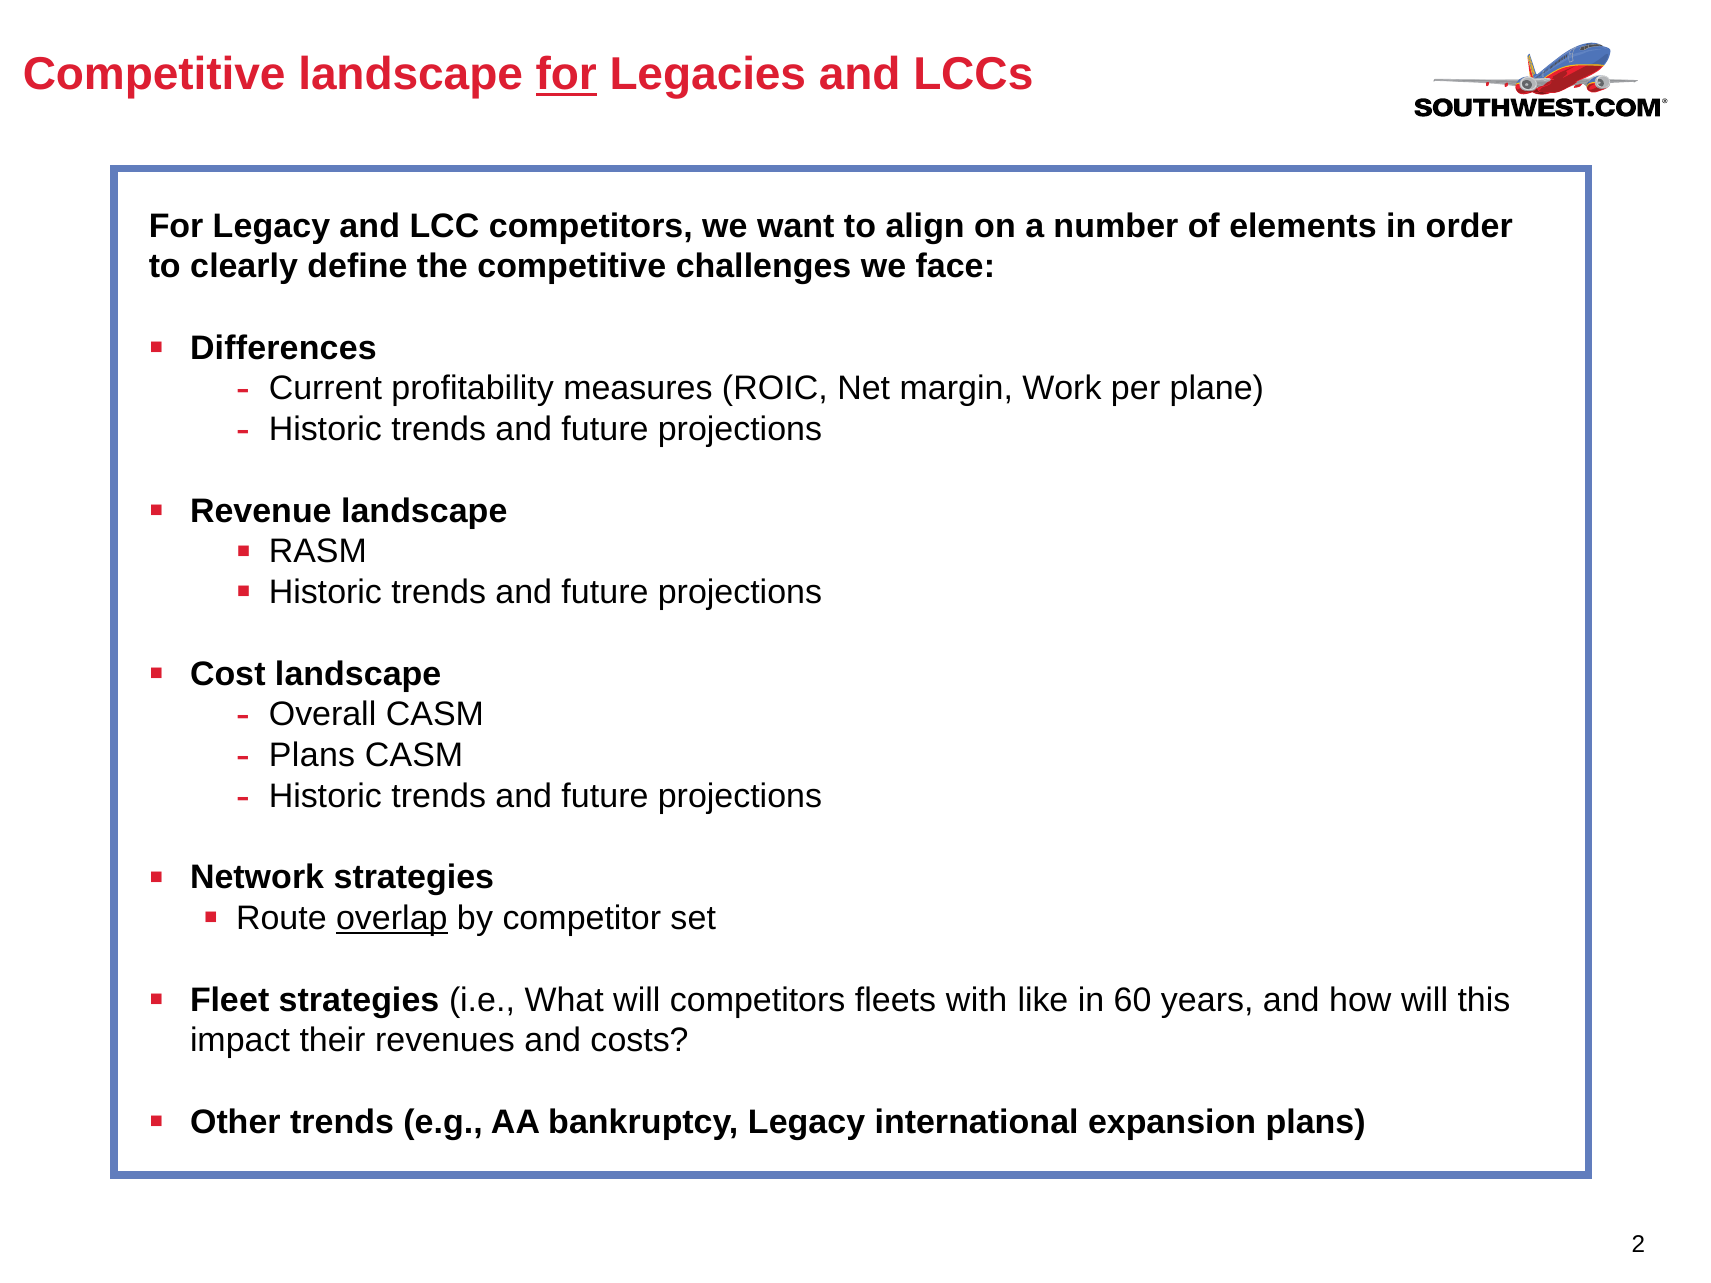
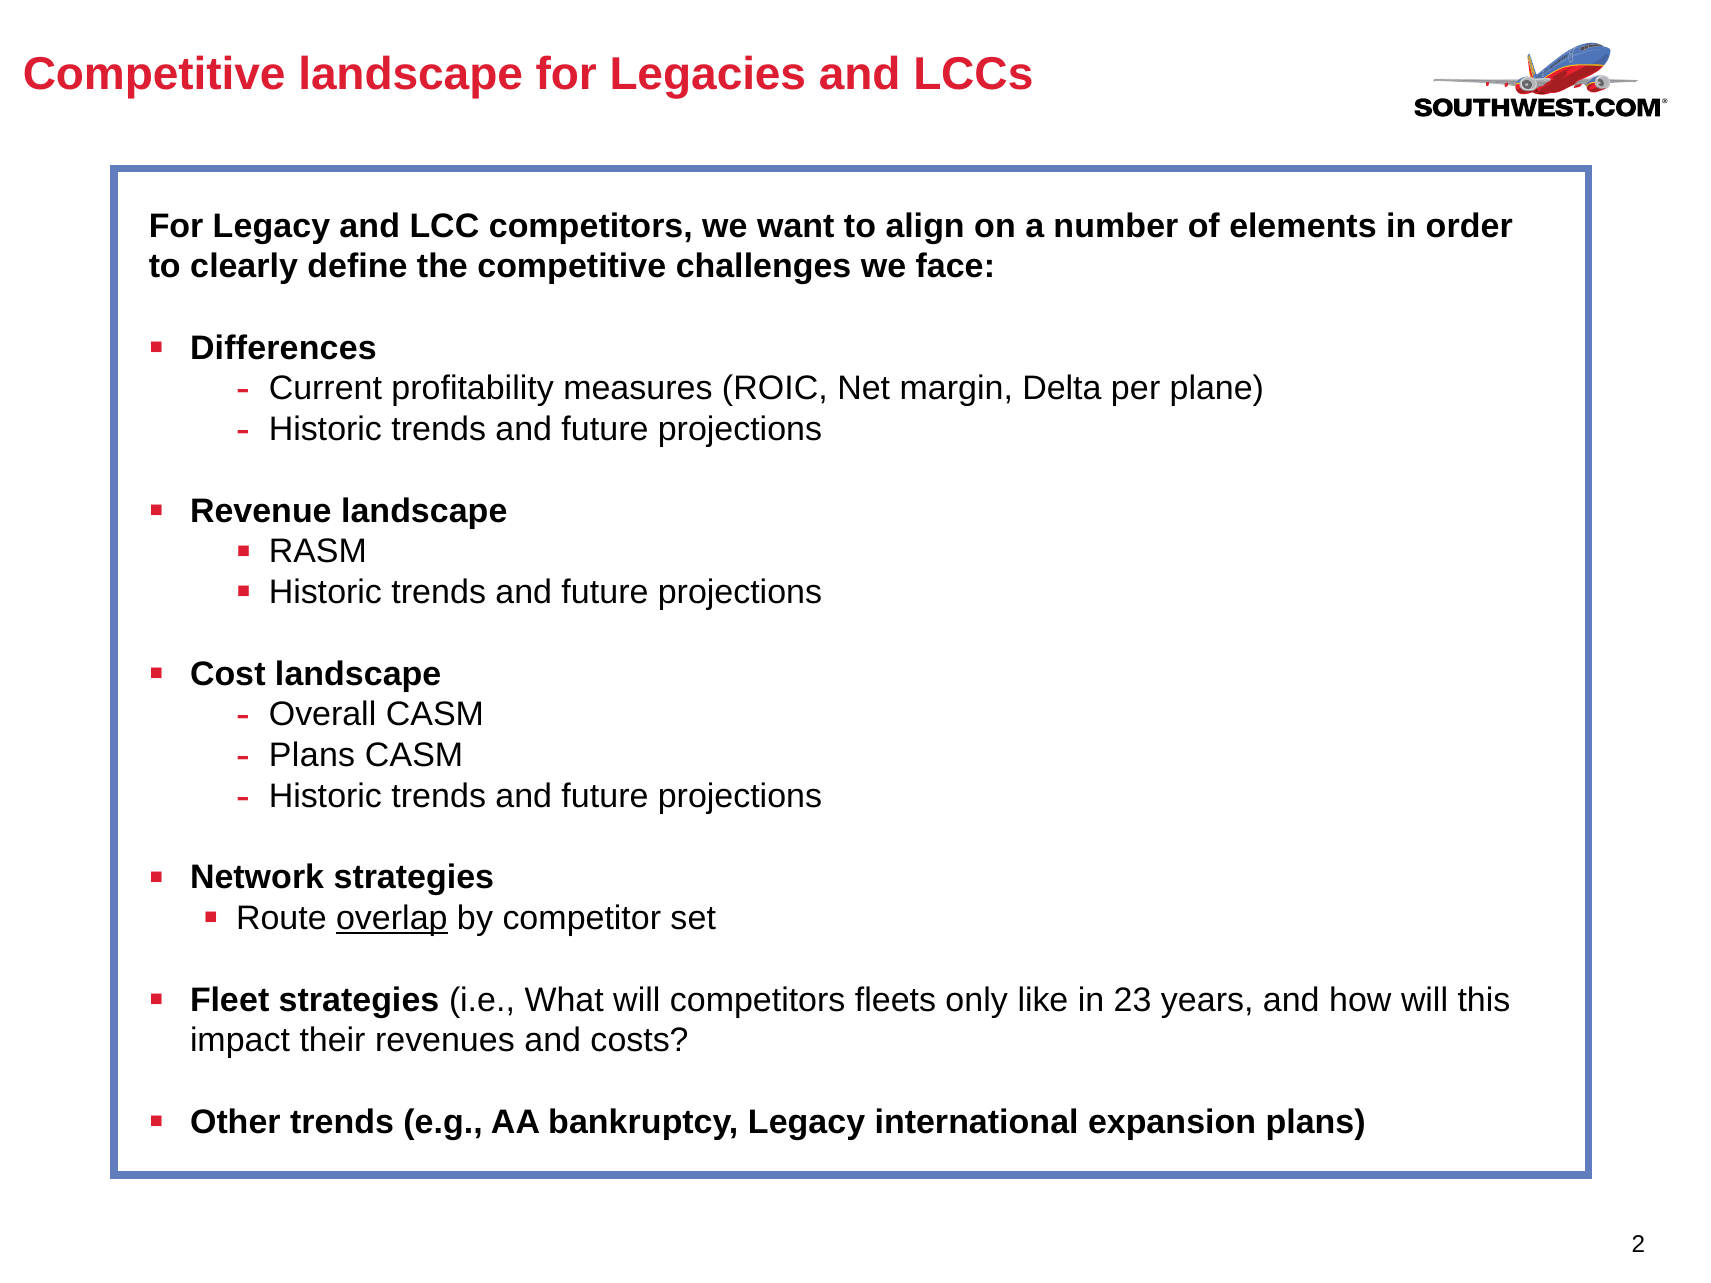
for underline: present -> none (566, 75)
Work: Work -> Delta (1062, 389)
with: with -> only (977, 1000)
60: 60 -> 23 (1133, 1000)
